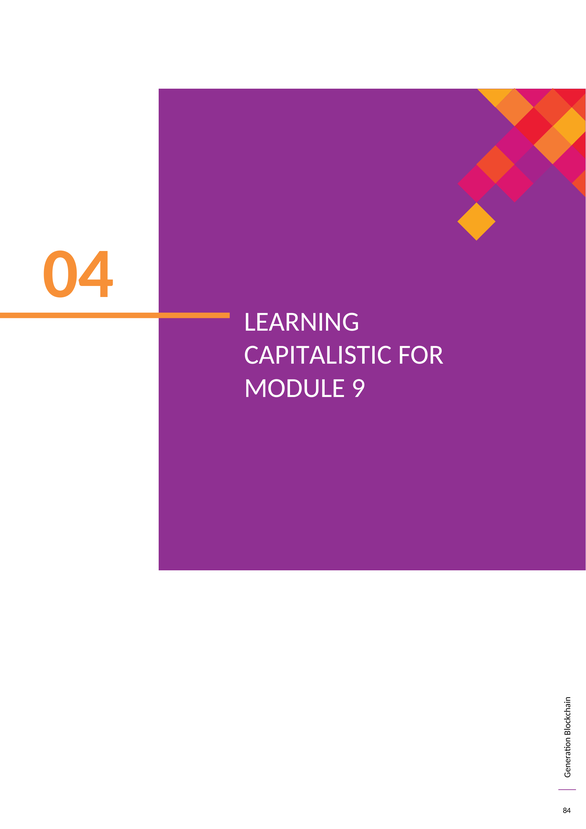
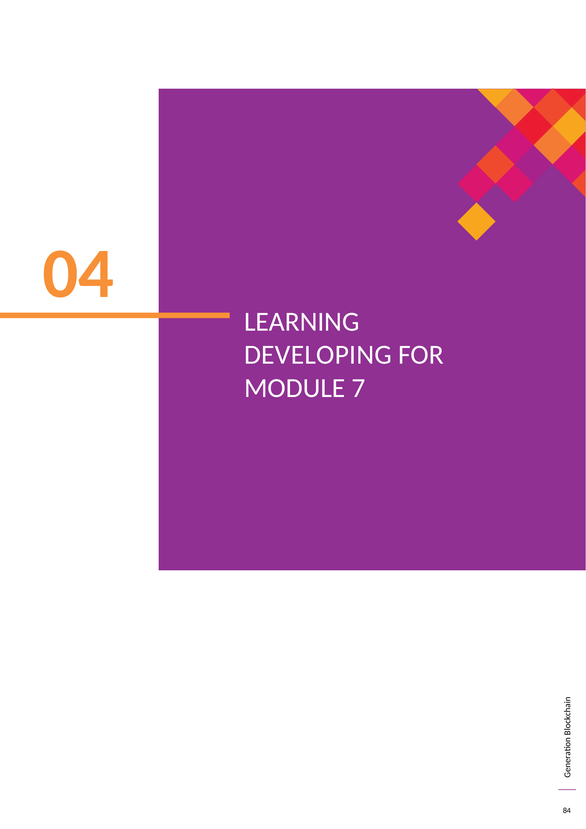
CAPITALISTIC: CAPITALISTIC -> DEVELOPING (318, 355)
9: 9 -> 7 (359, 388)
